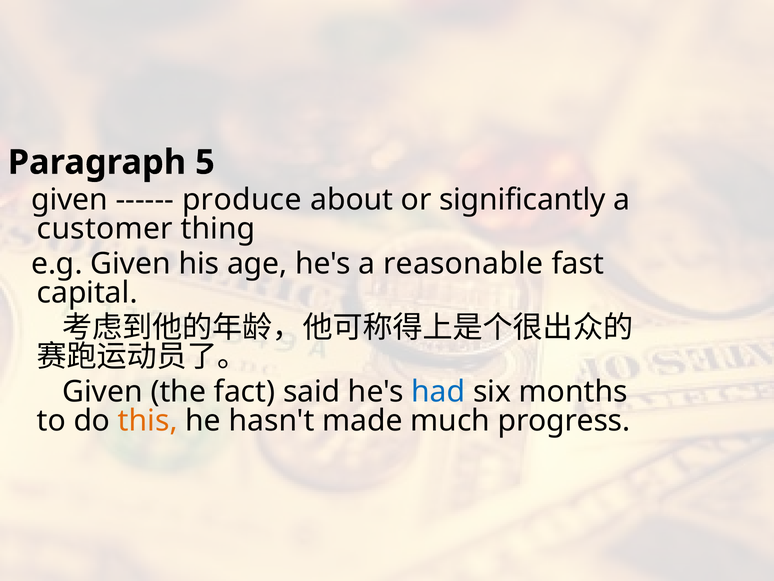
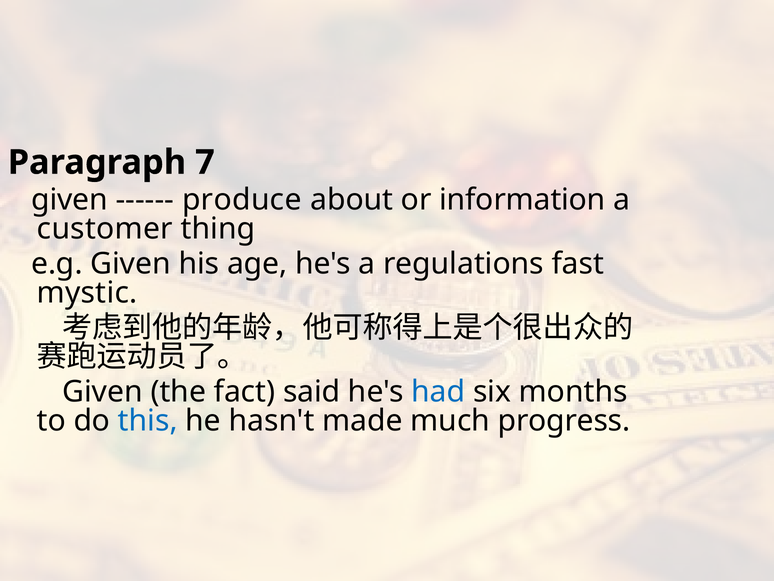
5: 5 -> 7 (205, 162)
significantly: significantly -> information (522, 200)
reasonable: reasonable -> regulations (463, 264)
capital: capital -> mystic (87, 293)
this colour: orange -> blue (148, 420)
